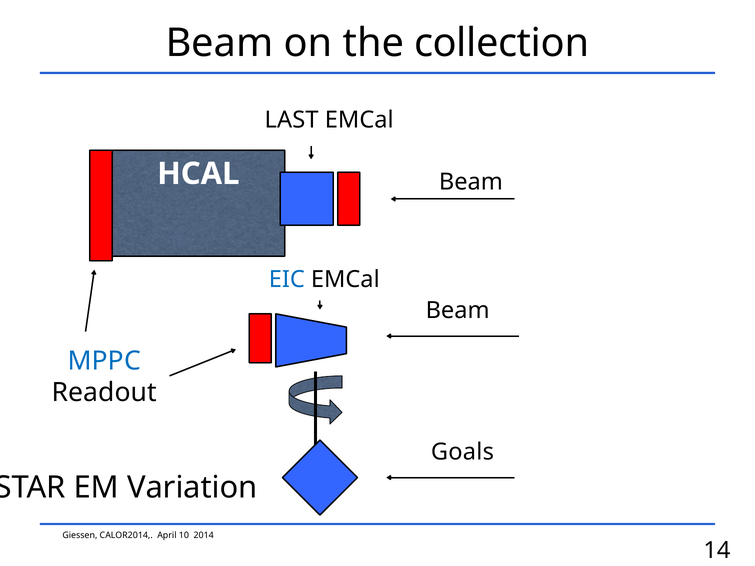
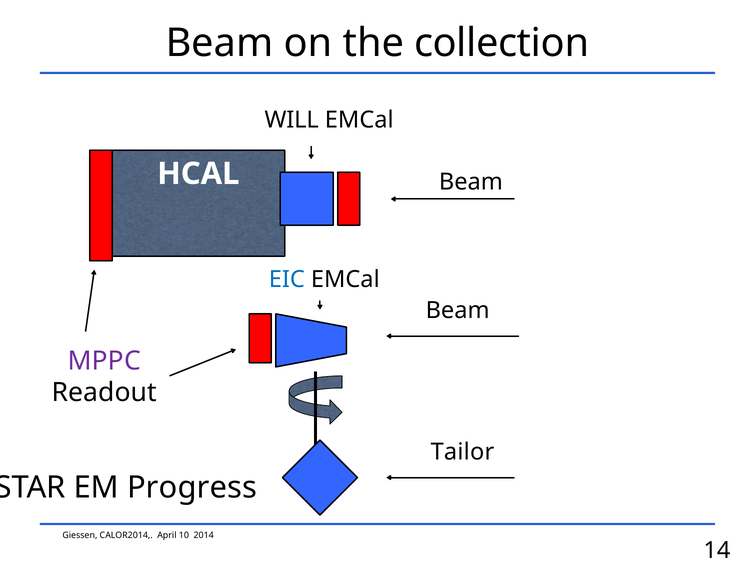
LAST: LAST -> WILL (292, 120)
MPPC colour: blue -> purple (104, 361)
Goals: Goals -> Tailor (462, 452)
Variation: Variation -> Progress (192, 488)
